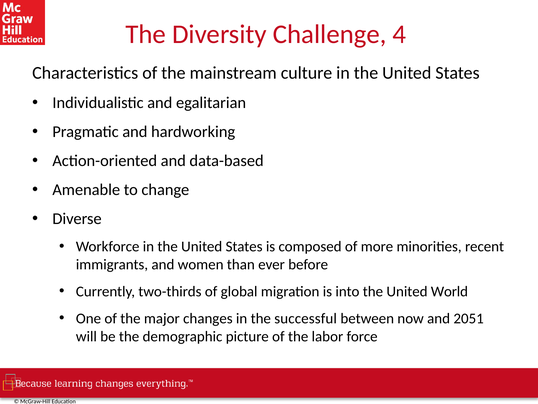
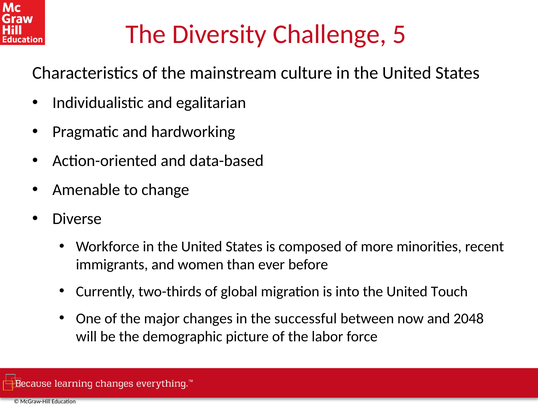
4: 4 -> 5 (399, 34)
World: World -> Touch (449, 291)
2051: 2051 -> 2048 (469, 318)
